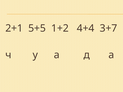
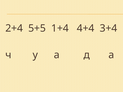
2+1: 2+1 -> 2+4 (14, 28)
1+2: 1+2 -> 1+4 (60, 28)
3+7: 3+7 -> 3+4 (108, 28)
